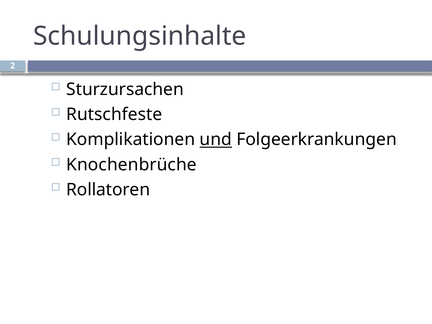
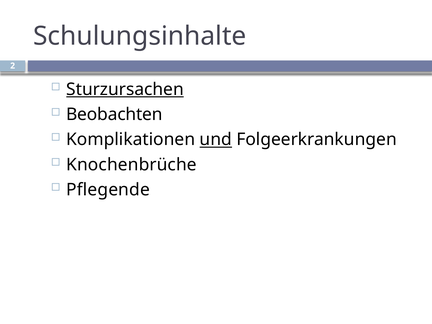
Sturzursachen underline: none -> present (125, 89)
Rutschfeste: Rutschfeste -> Beobachten (114, 114)
Rollatoren: Rollatoren -> Pflegende (108, 190)
